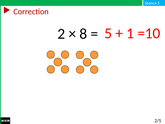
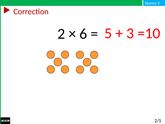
1: 1 -> 3 (130, 33)
8: 8 -> 6 (83, 34)
